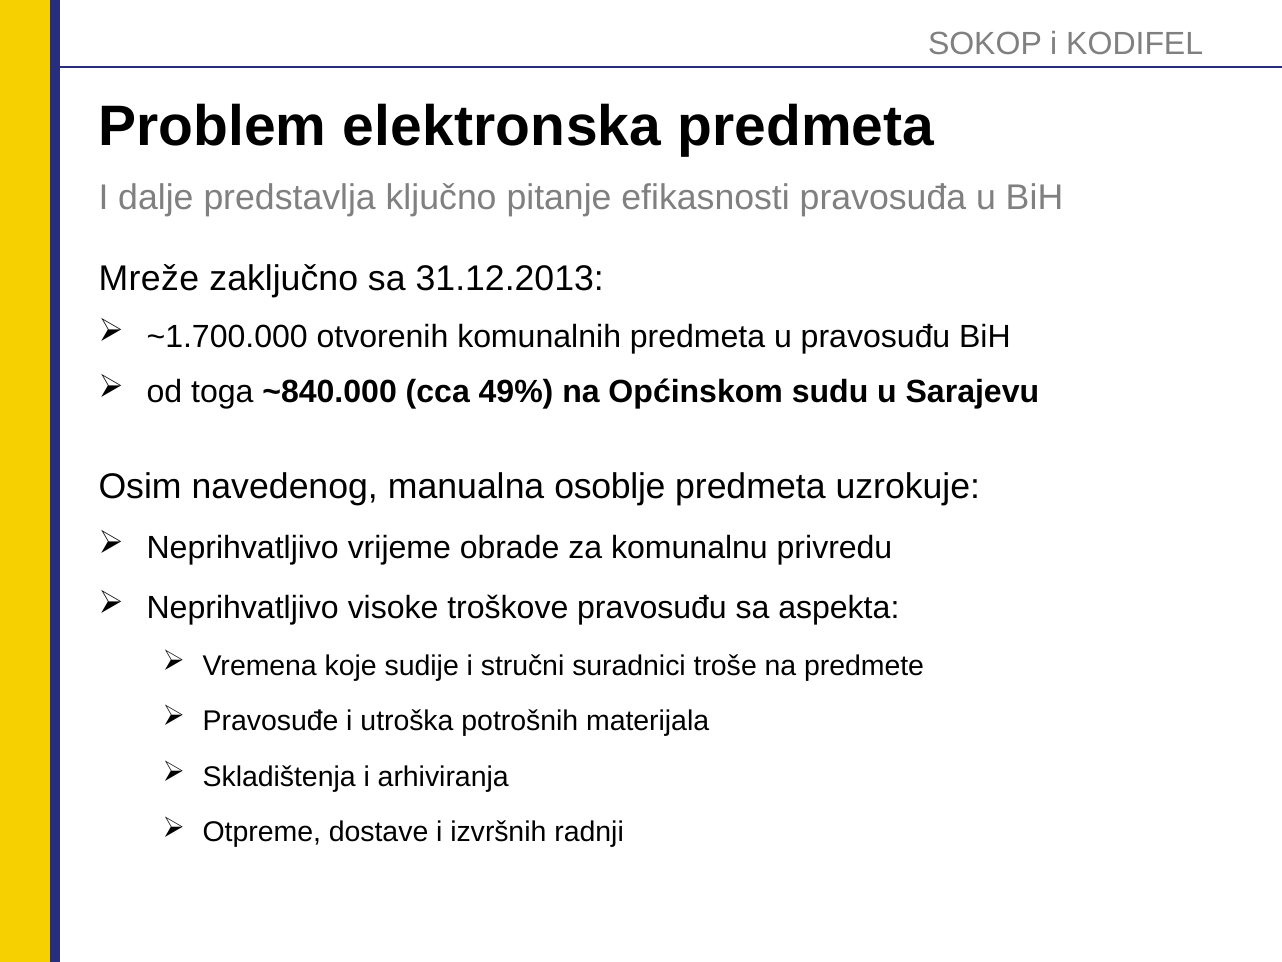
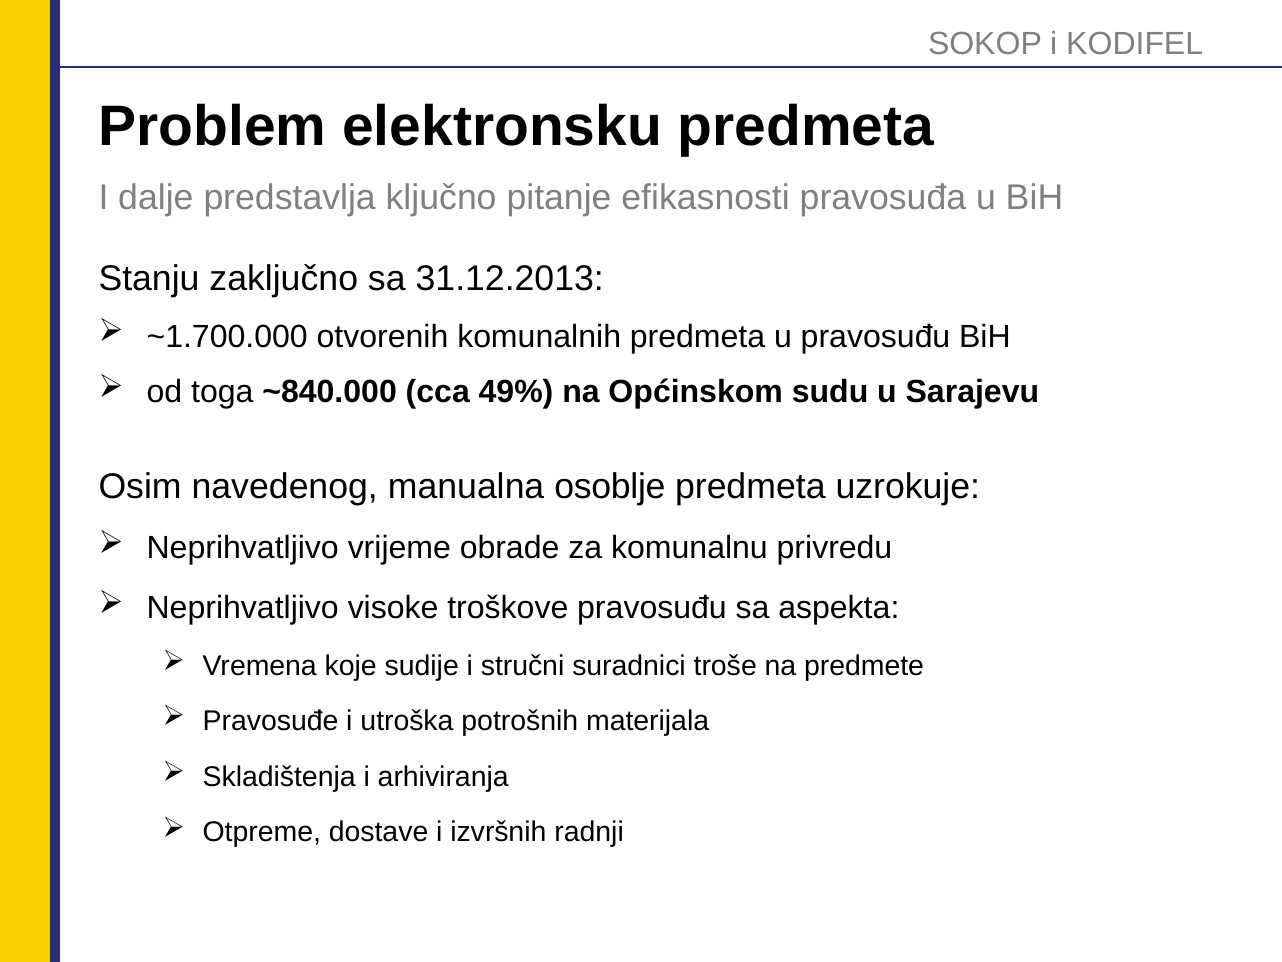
elektronska: elektronska -> elektronsku (502, 127)
Mreže: Mreže -> Stanju (149, 279)
